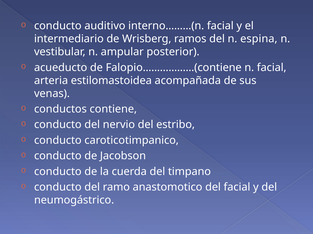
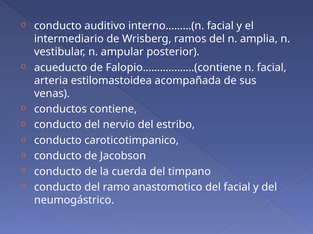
espina: espina -> amplia (259, 39)
